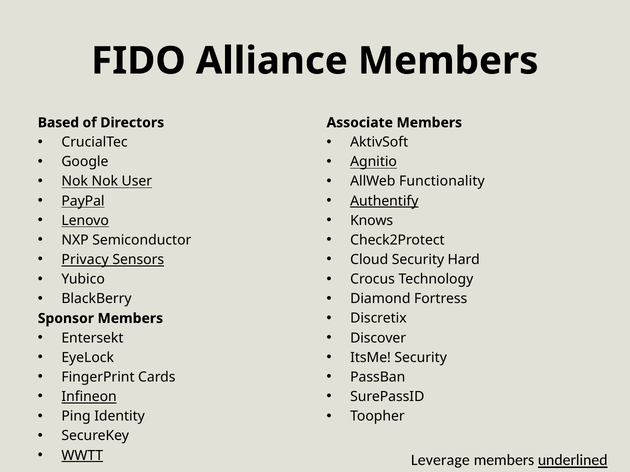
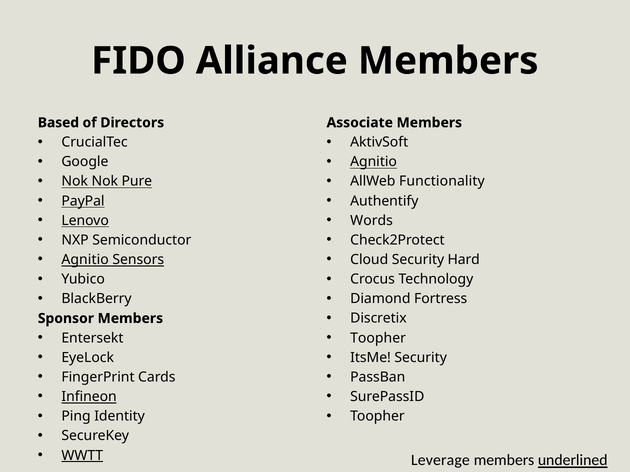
User: User -> Pure (137, 182)
Authentify underline: present -> none (384, 201)
Knows: Knows -> Words (372, 221)
Privacy: Privacy -> Agnitio (85, 260)
Discover: Discover -> Toopher (378, 338)
